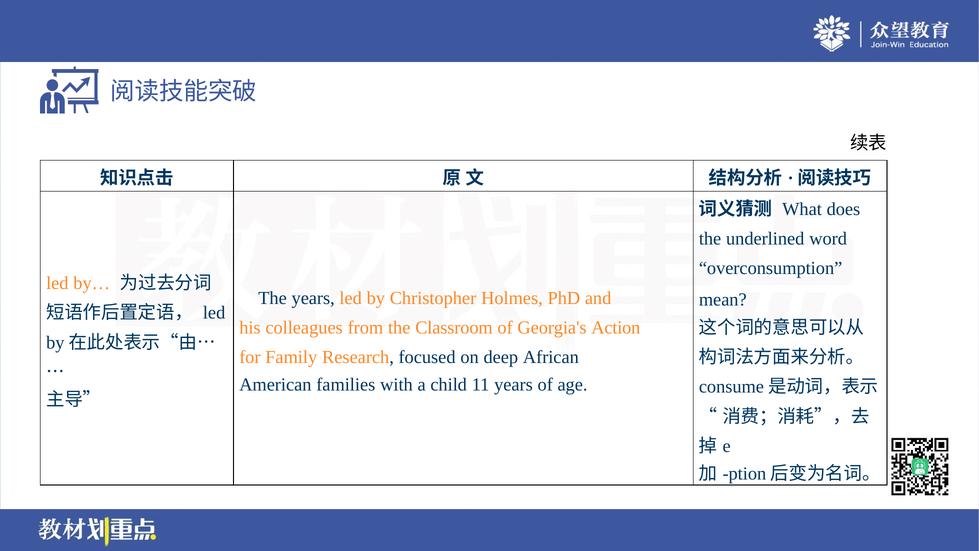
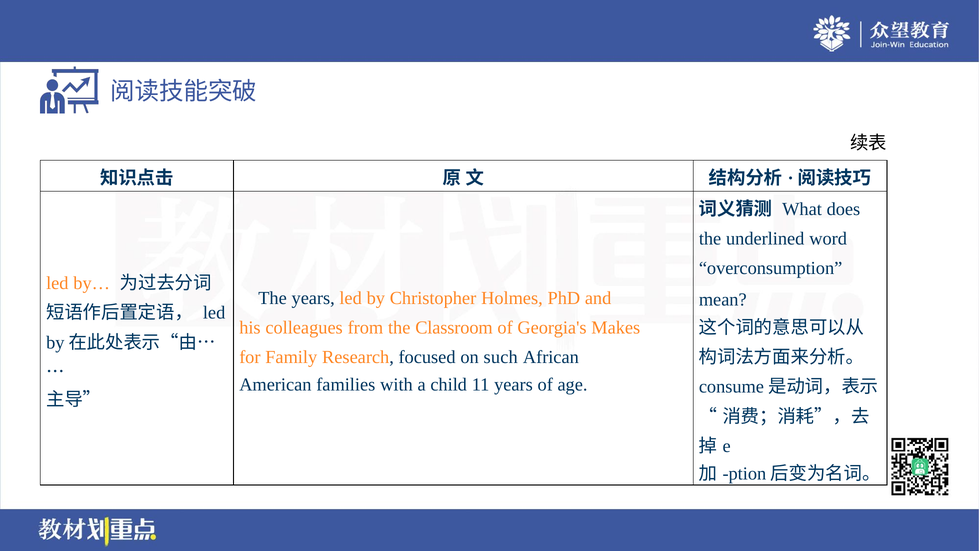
Action: Action -> Makes (616, 327)
deep: deep -> such (501, 357)
